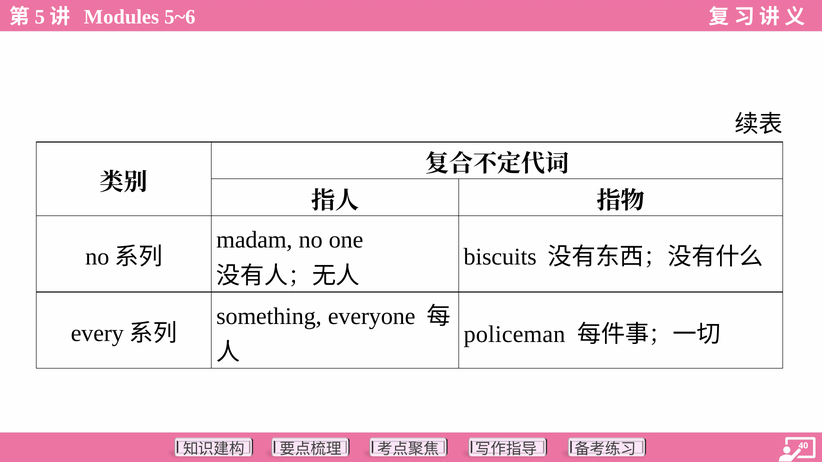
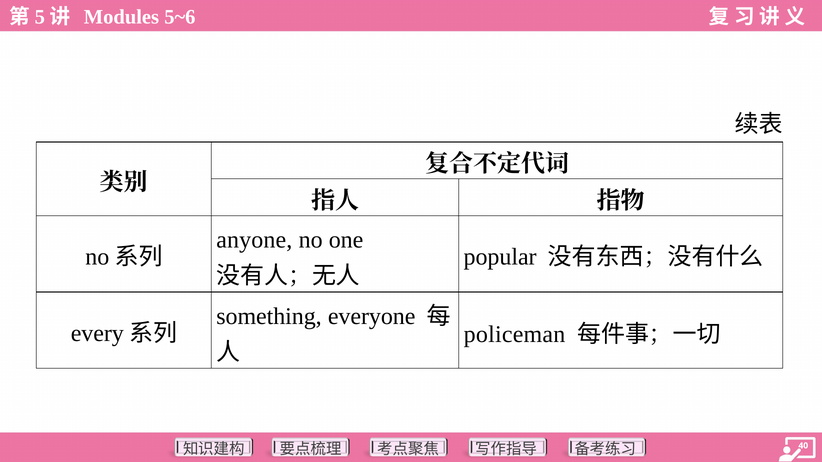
madam: madam -> anyone (254, 240)
biscuits: biscuits -> popular (500, 257)
